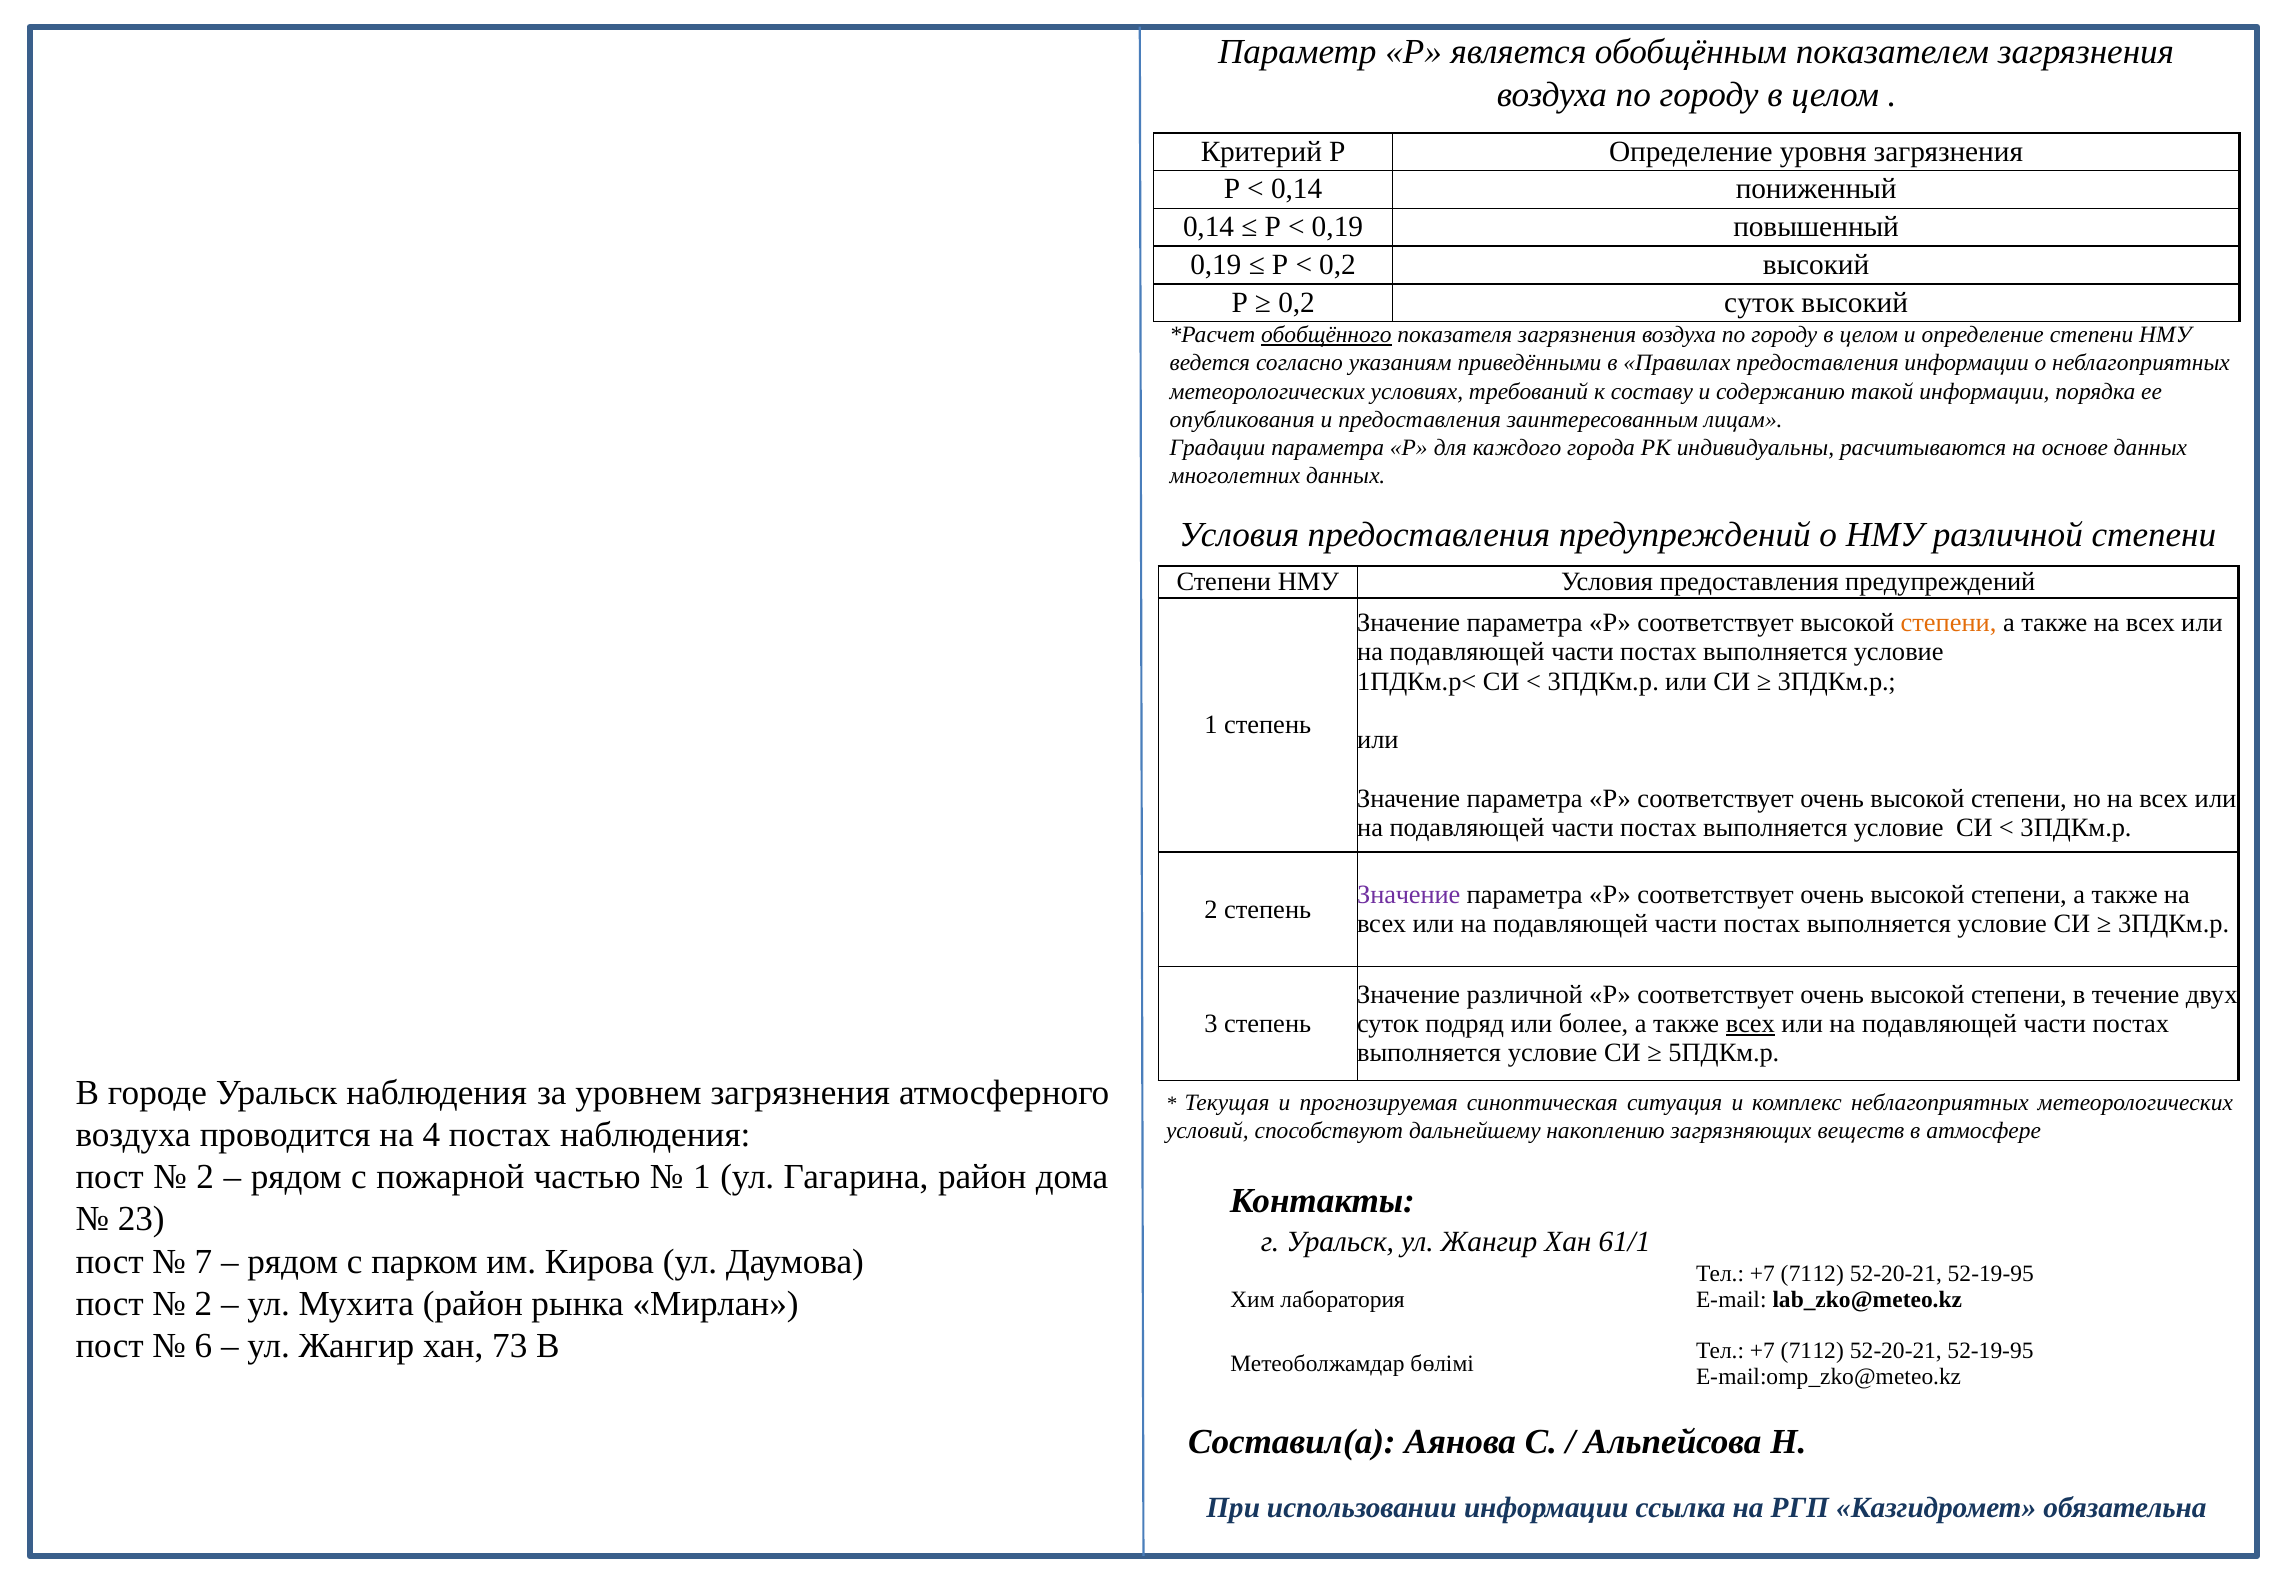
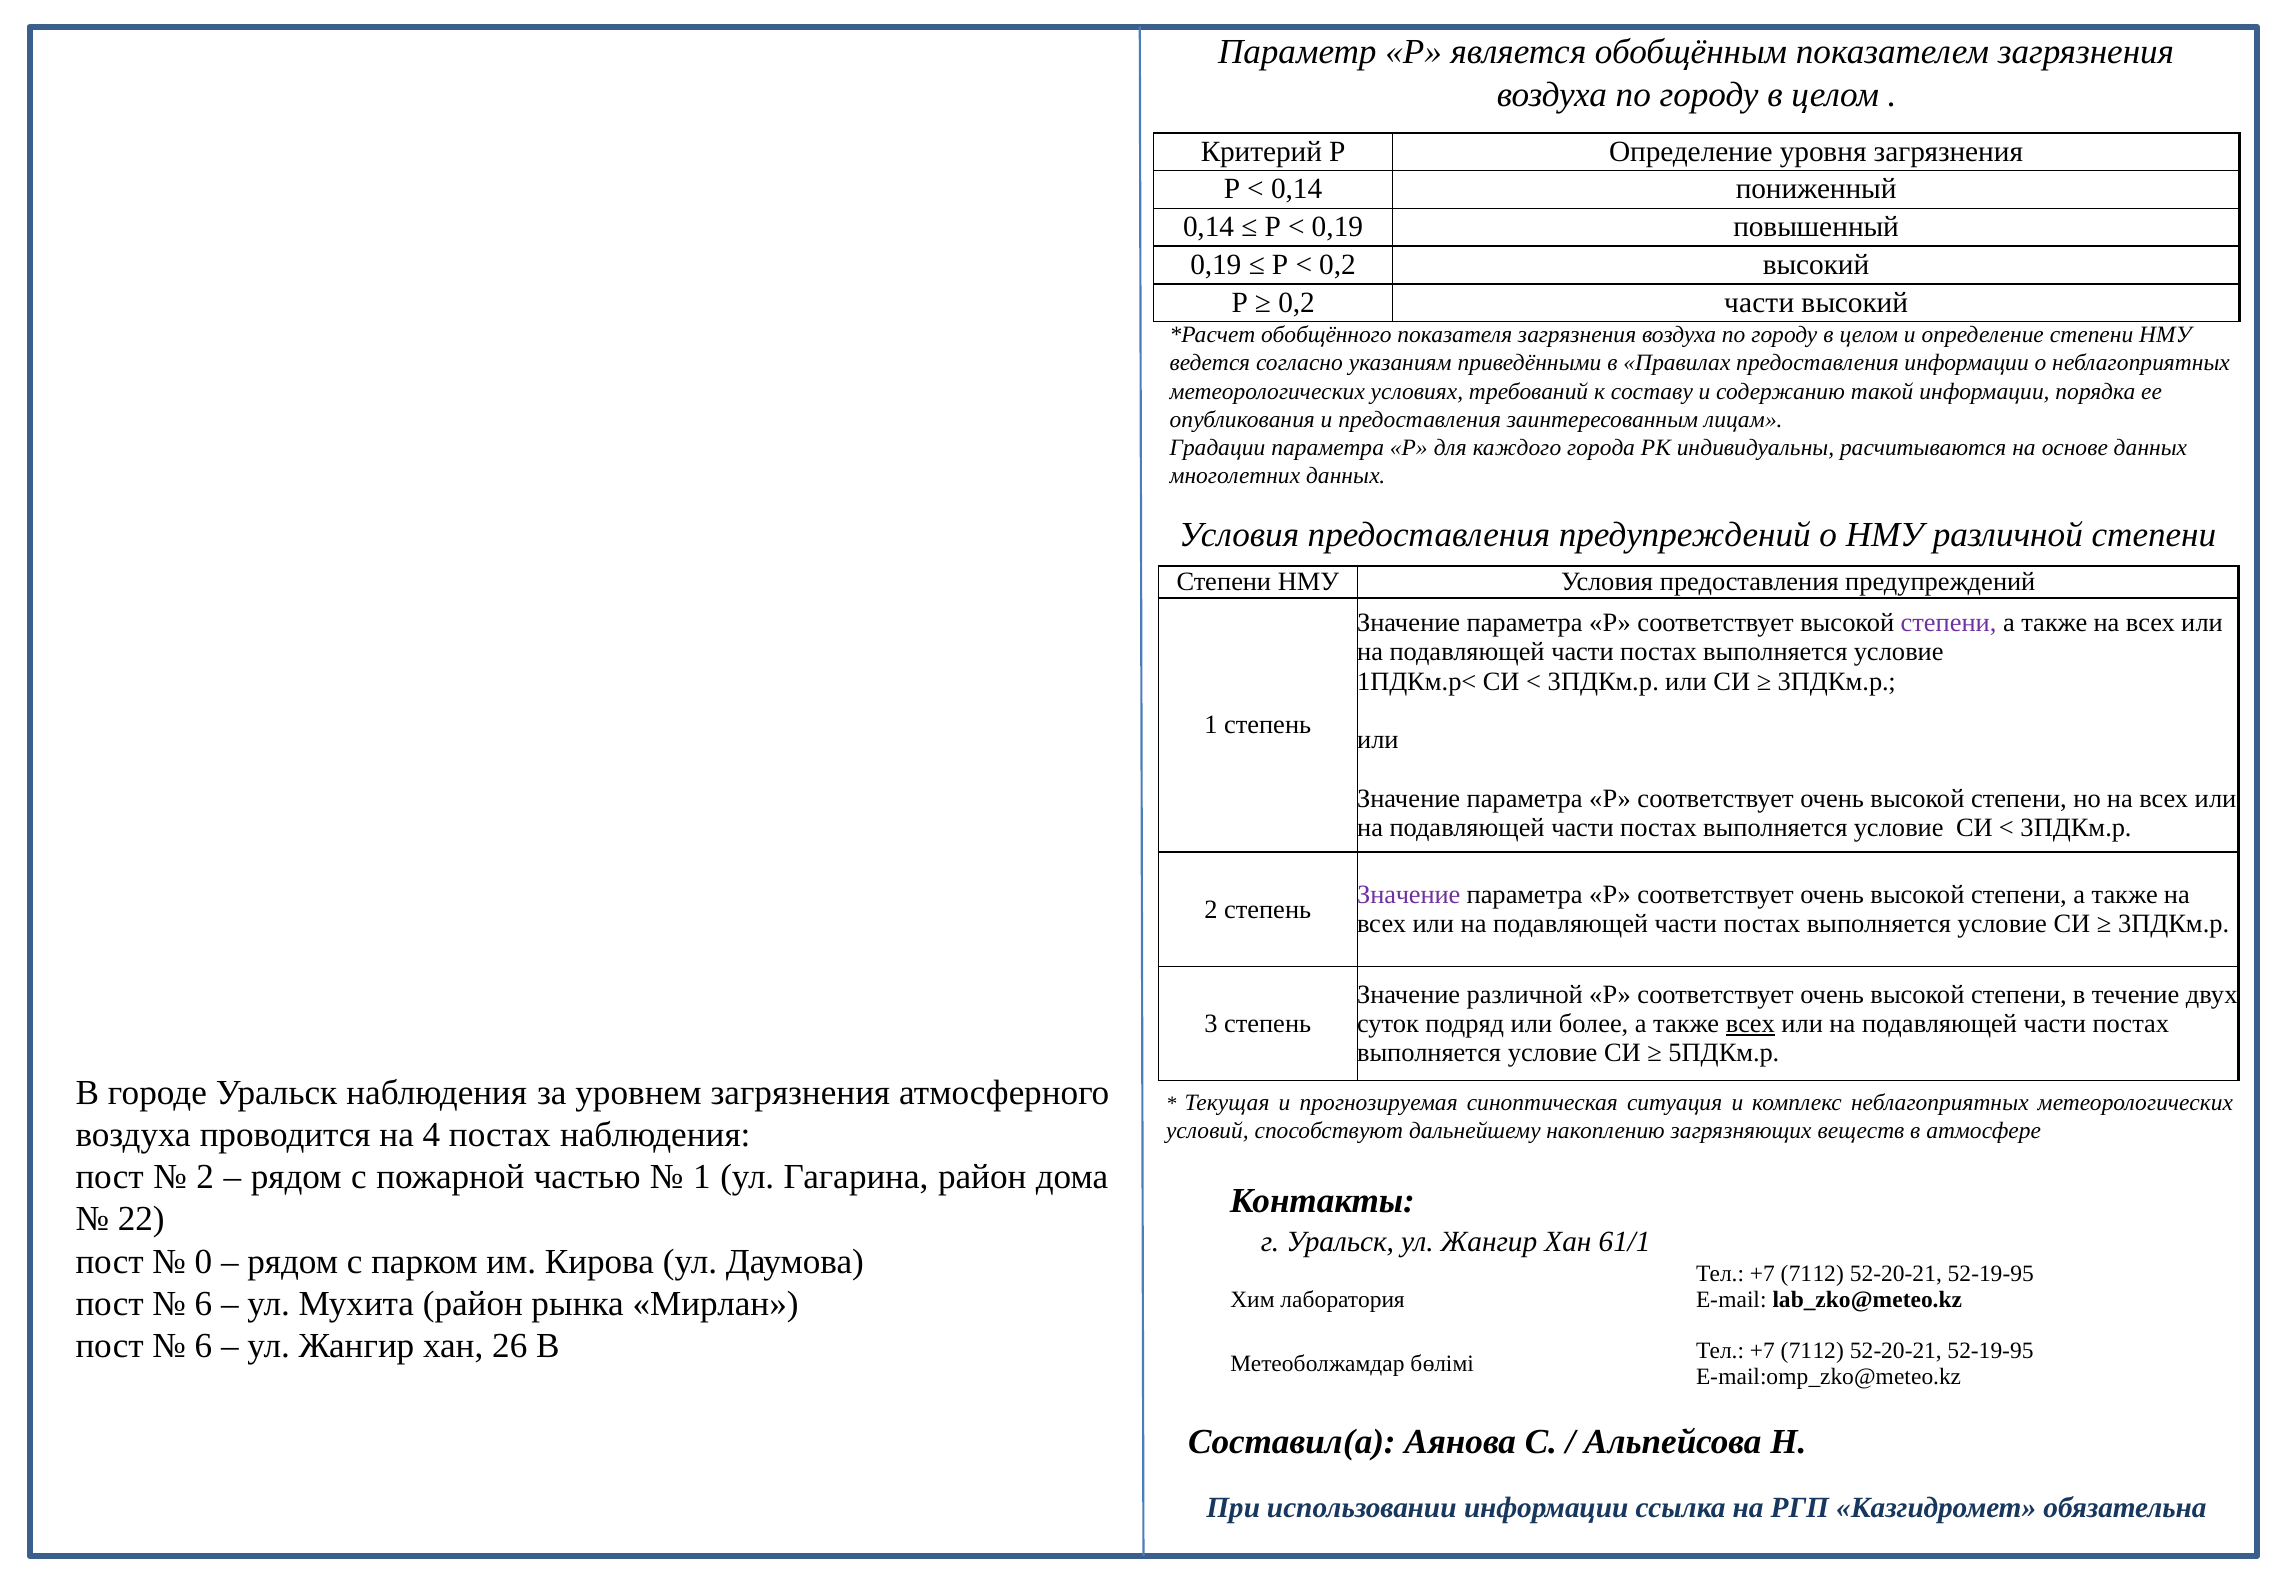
0,2 суток: суток -> части (1759, 302)
обобщённого underline: present -> none (1326, 335)
степени colour: orange -> purple (1949, 623)
23: 23 -> 22 (141, 1220)
7: 7 -> 0 (203, 1262)
2: 2 -> 6 (203, 1304)
73: 73 -> 26 (510, 1346)
